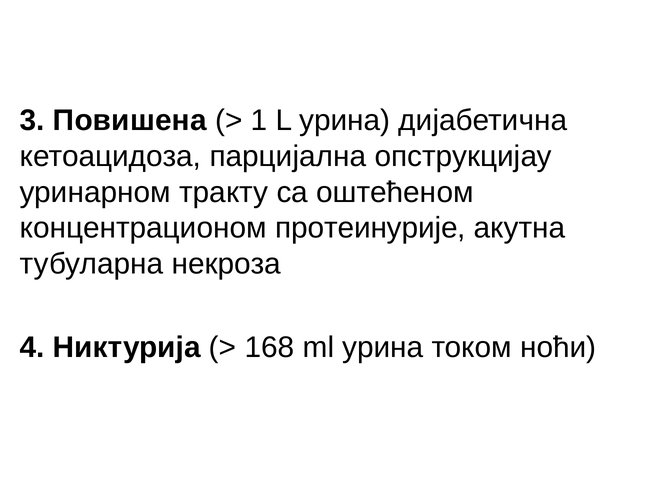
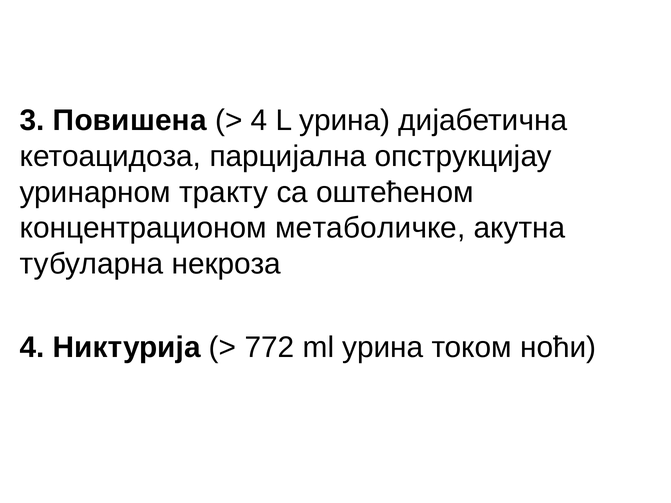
1: 1 -> 4 (259, 121)
протеинурије: протеинурије -> метаболичке (370, 228)
168: 168 -> 772 (269, 347)
